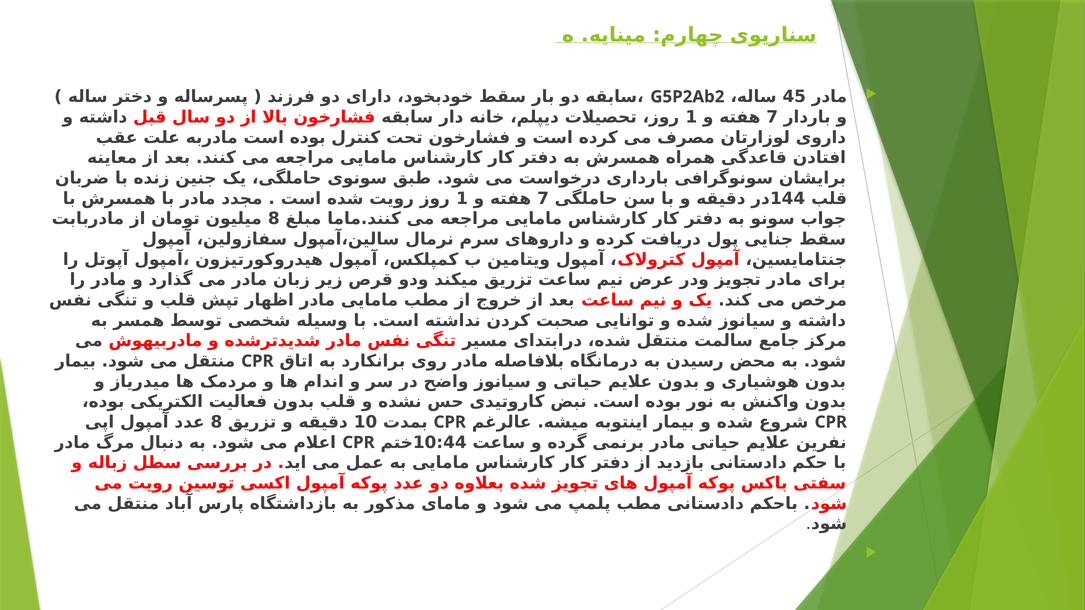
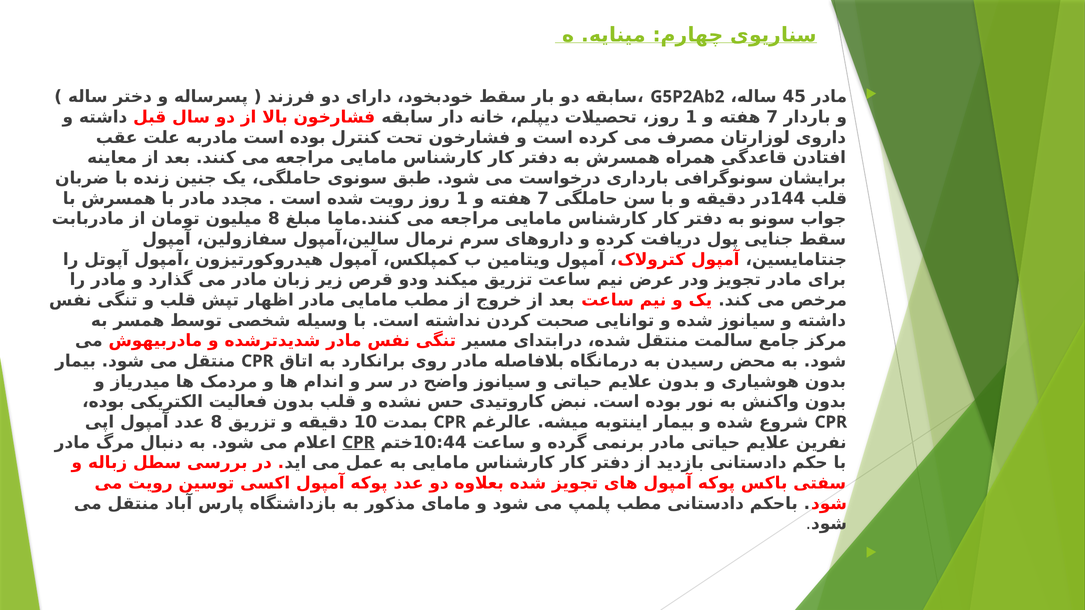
CPR underline: none -> present (358, 443)
